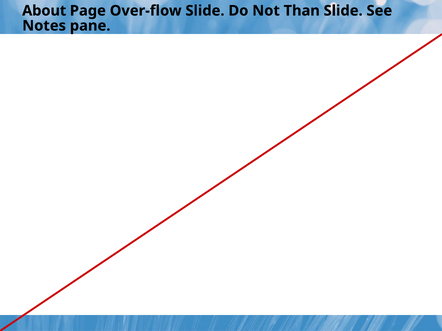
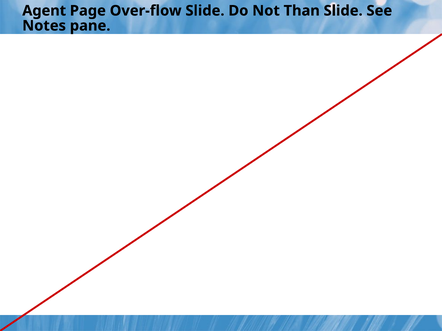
About: About -> Agent (44, 11)
